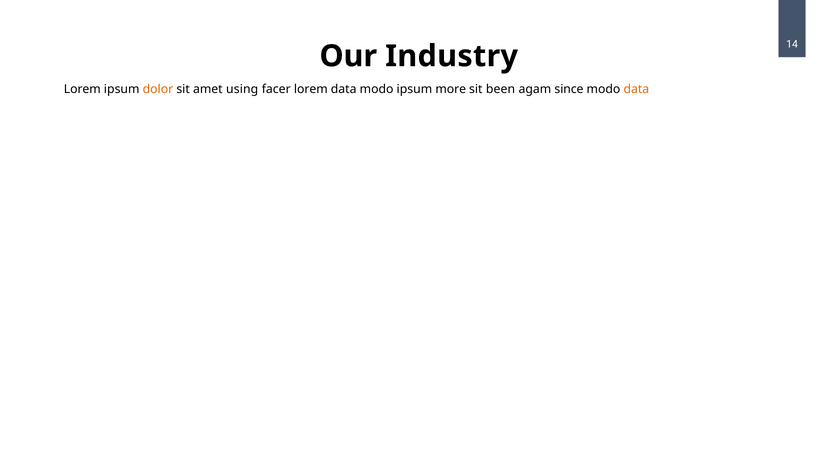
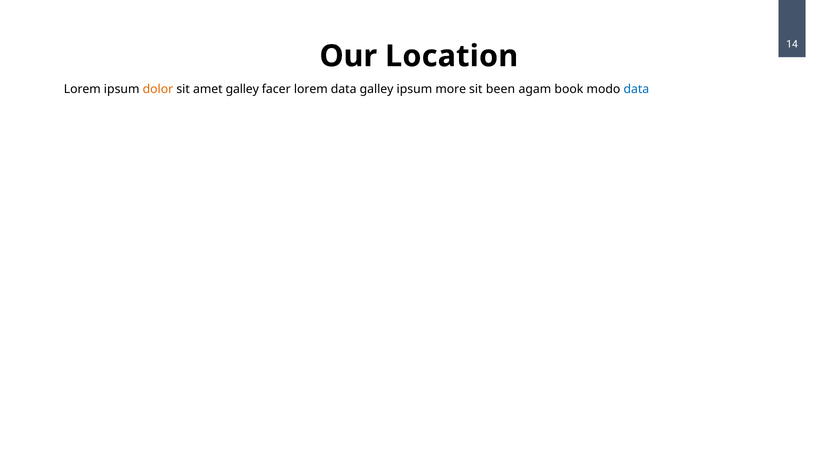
Industry: Industry -> Location (452, 56)
amet using: using -> galley (242, 89)
data modo: modo -> galley (377, 89)
since: since -> book (569, 89)
data colour: orange -> blue (636, 89)
